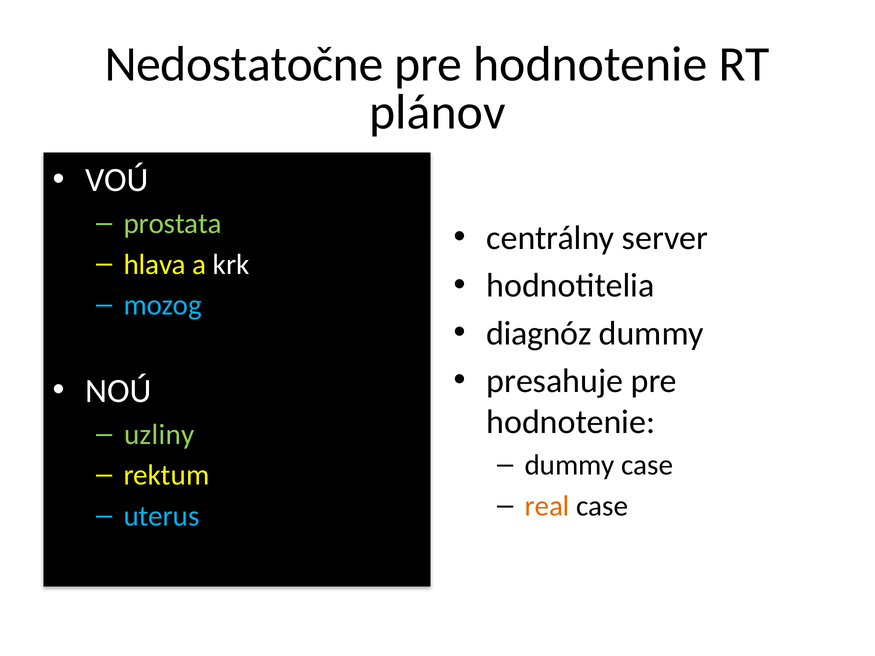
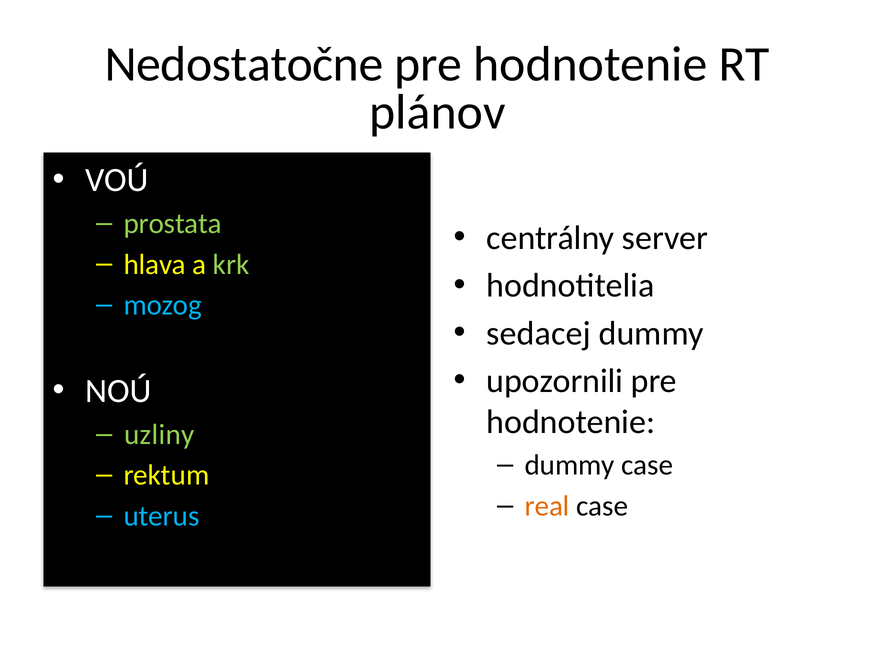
krk colour: white -> light green (231, 265)
diagnóz: diagnóz -> sedacej (539, 334)
presahuje: presahuje -> upozornili (555, 381)
